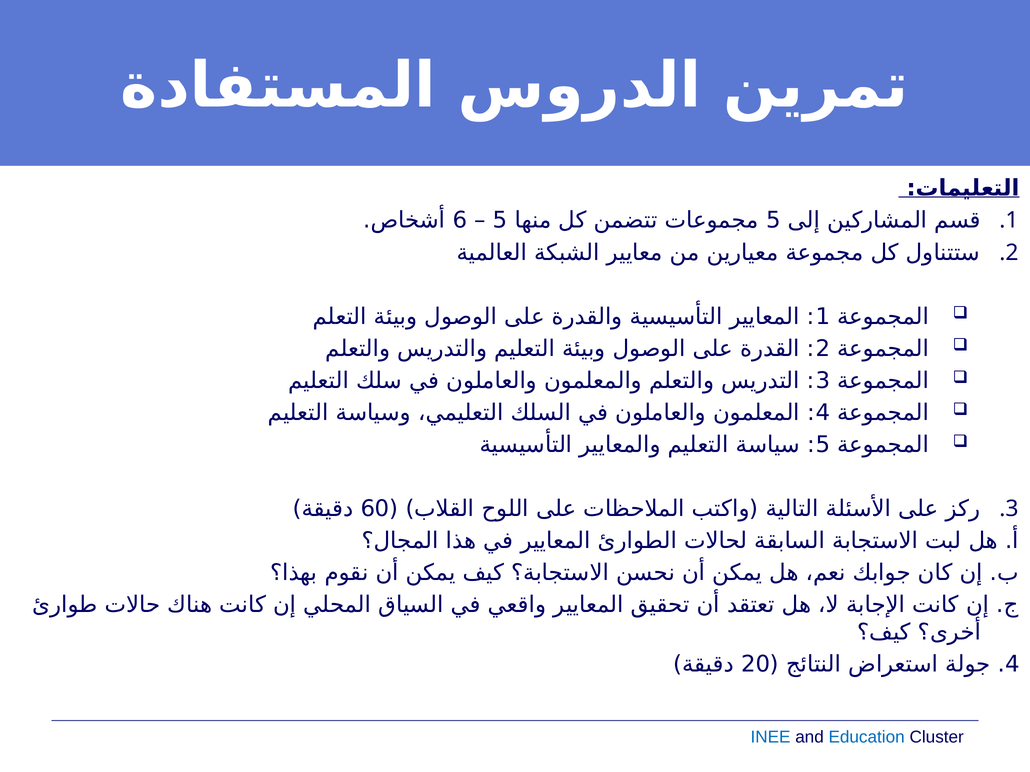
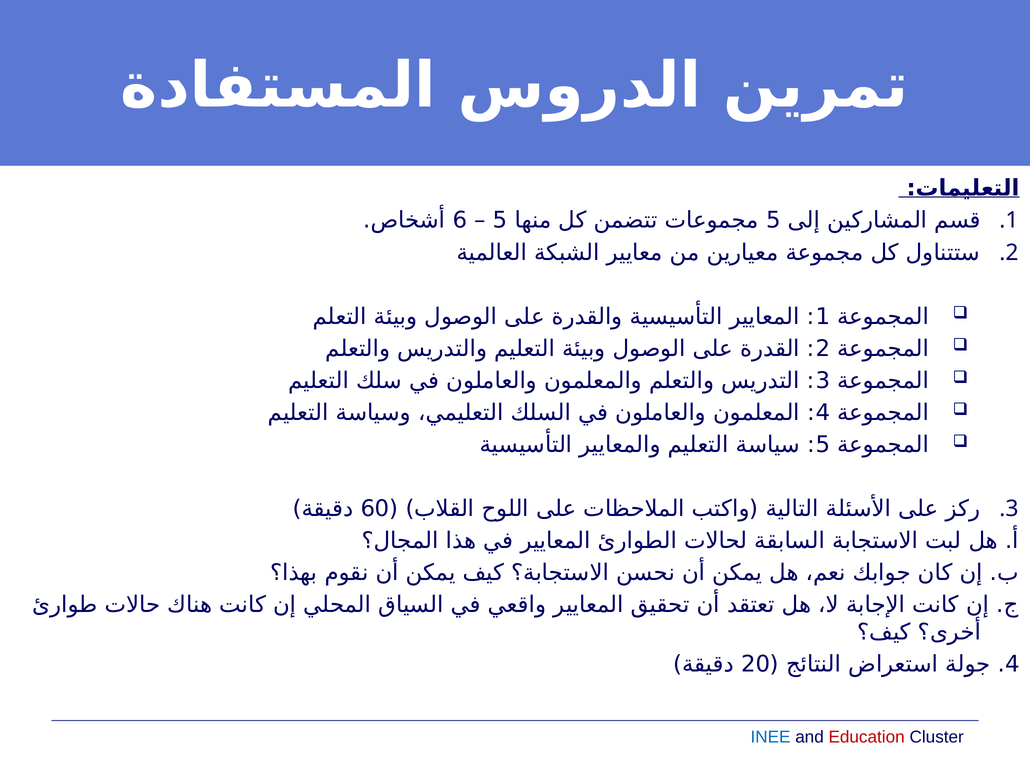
Education colour: blue -> red (867, 738)
